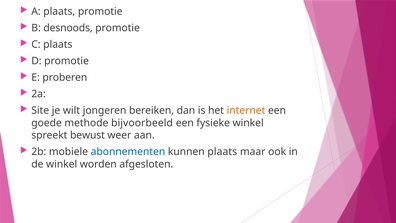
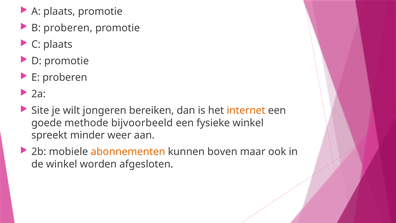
B desnoods: desnoods -> proberen (68, 28)
bewust: bewust -> minder (87, 135)
abonnementen colour: blue -> orange (128, 152)
kunnen plaats: plaats -> boven (222, 152)
